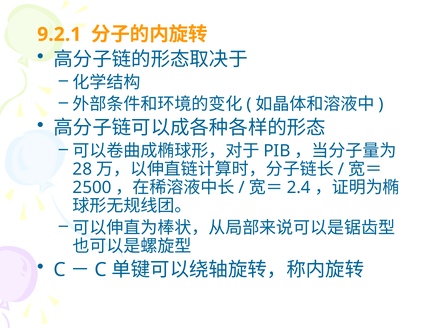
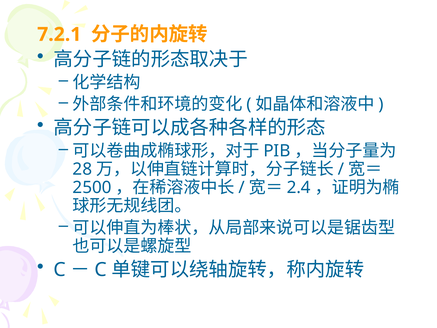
9.2.1: 9.2.1 -> 7.2.1 (59, 34)
